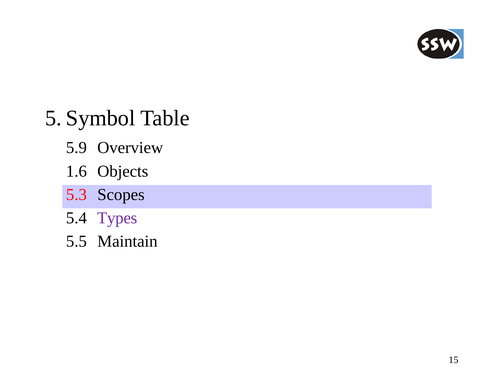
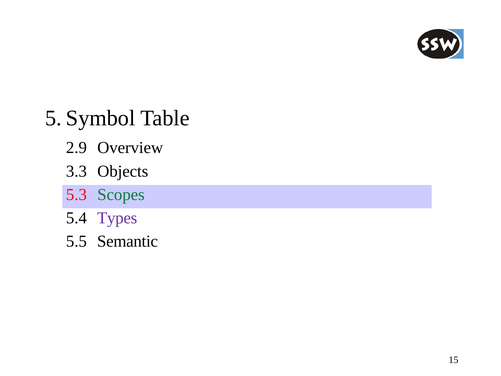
5.9: 5.9 -> 2.9 (76, 148)
1.6: 1.6 -> 3.3 (76, 171)
Scopes colour: black -> green (121, 194)
Maintain: Maintain -> Semantic (128, 241)
